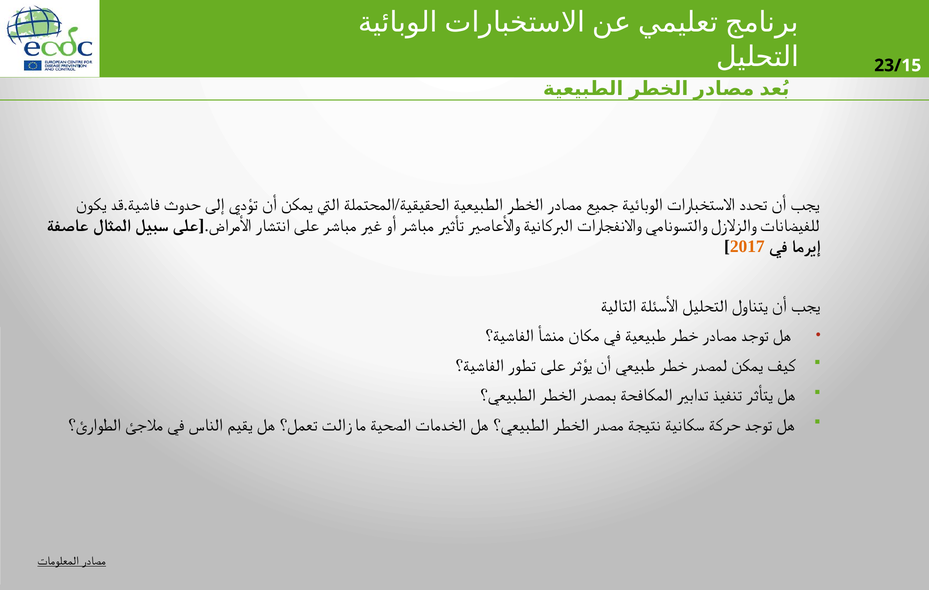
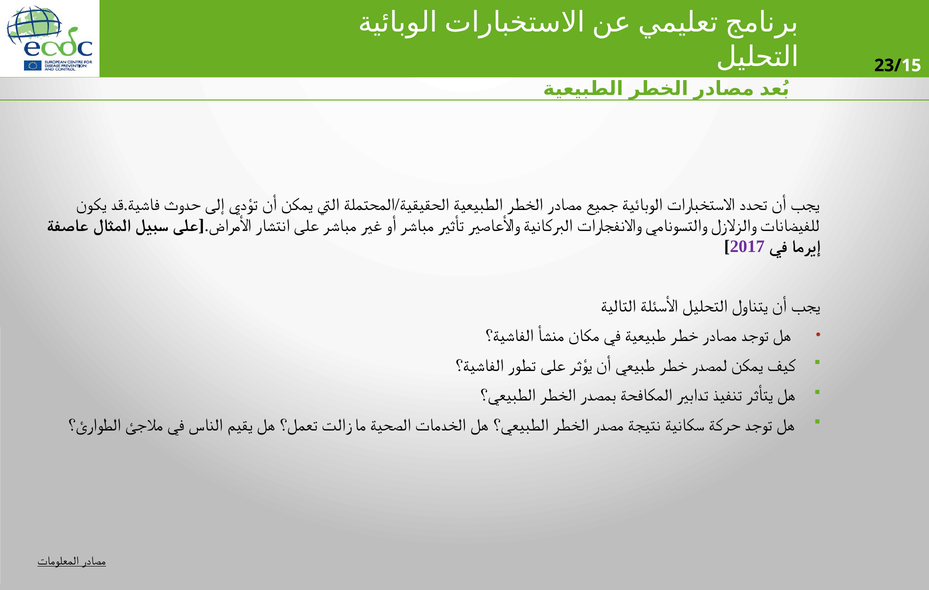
2017 colour: orange -> purple (747, 246)
